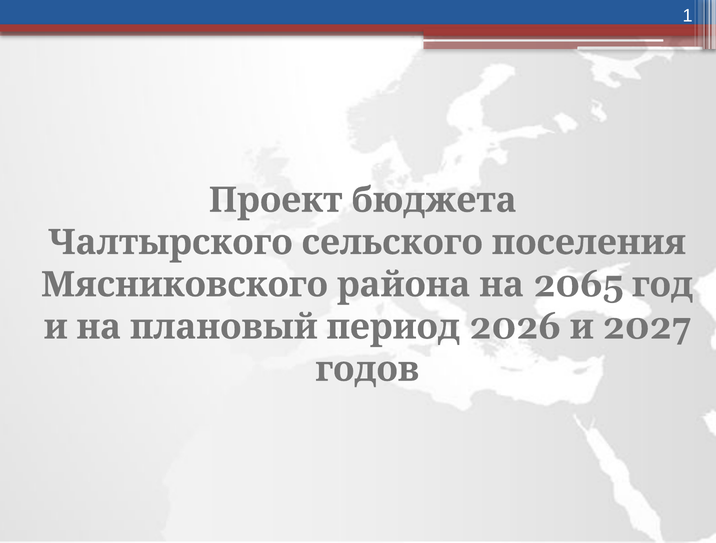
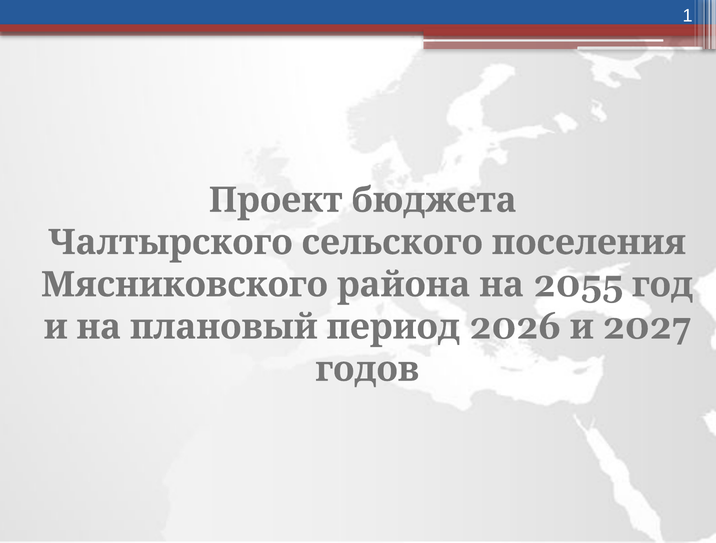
2065: 2065 -> 2055 (578, 285)
